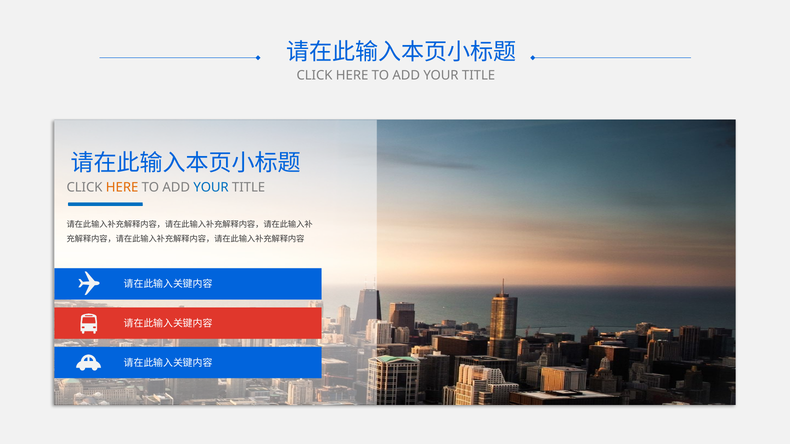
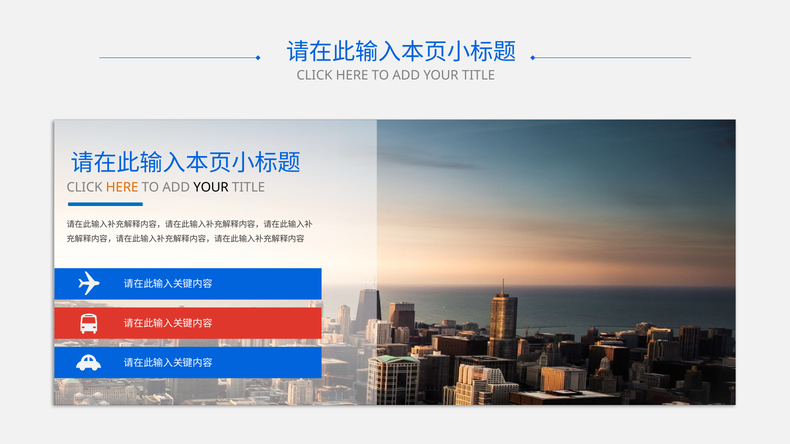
YOUR colour: blue -> black (211, 188)
